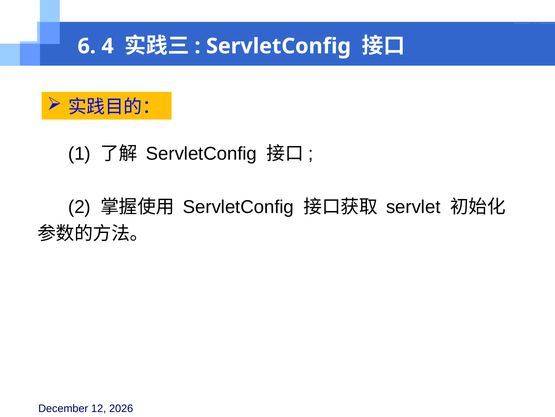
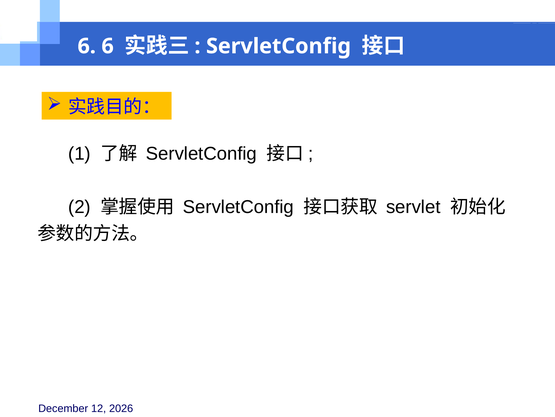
6 4: 4 -> 6 (108, 46)
